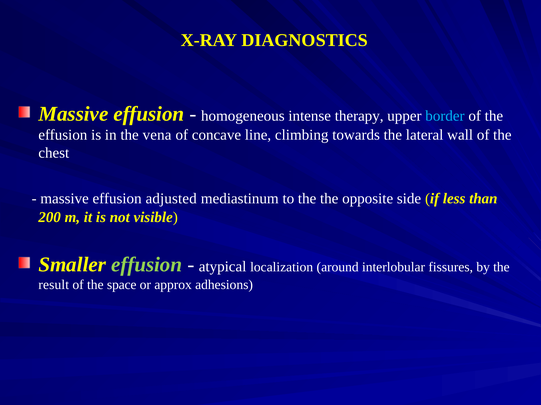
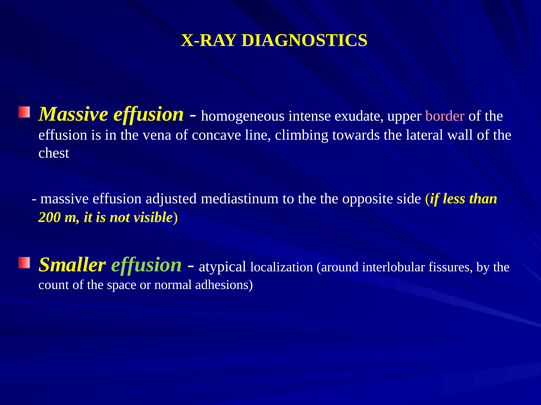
therapy: therapy -> exudate (359, 116)
border colour: light blue -> pink (445, 116)
result: result -> count (54, 285)
approx: approx -> normal (173, 285)
